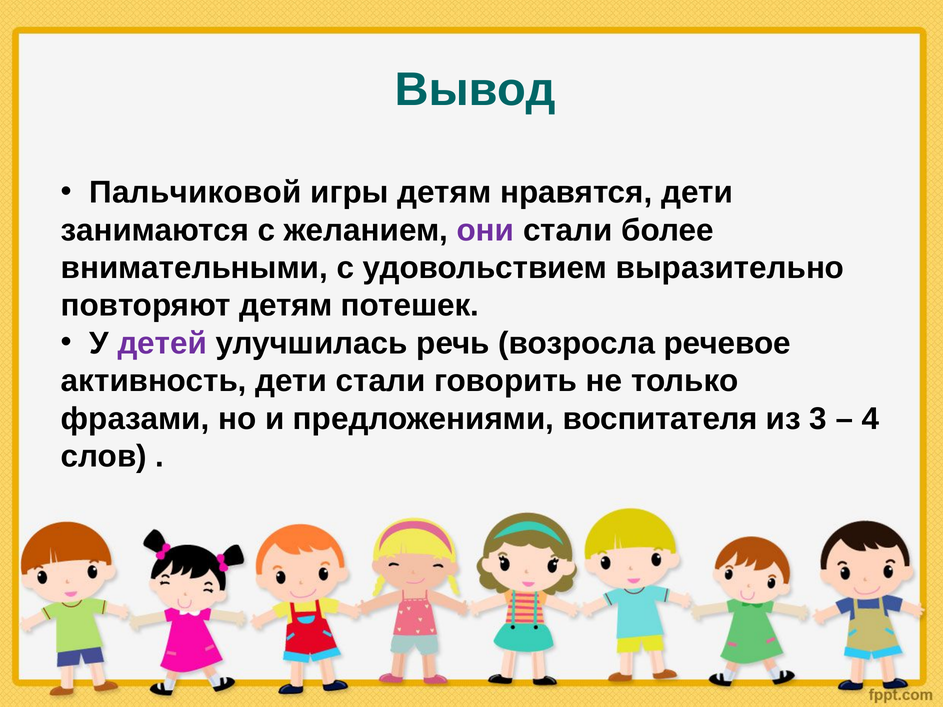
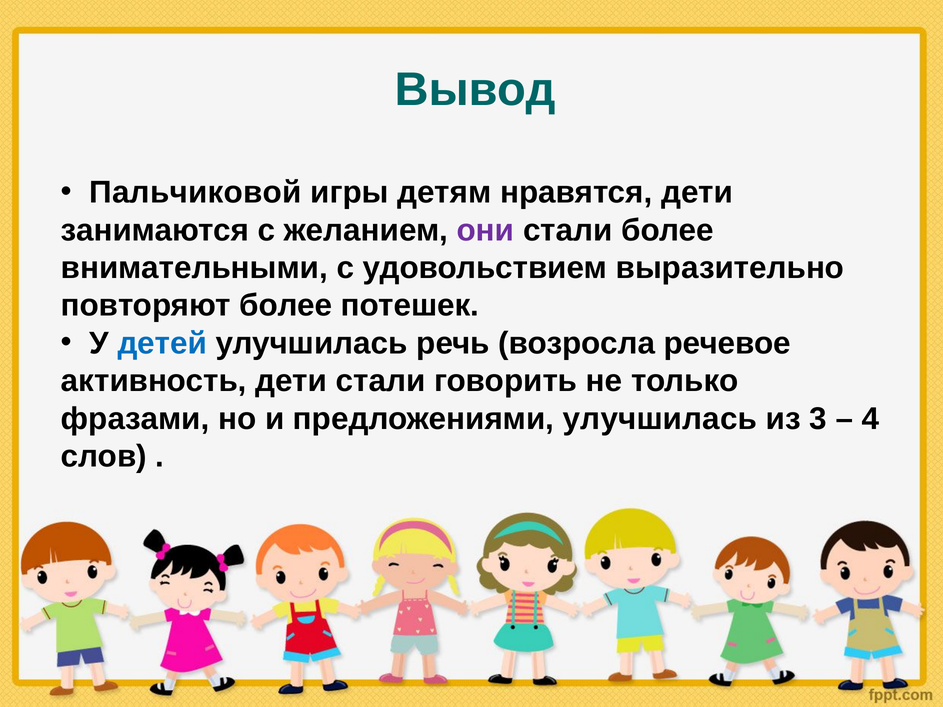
повторяют детям: детям -> более (286, 306)
детей colour: purple -> blue (162, 343)
предложениями воспитателя: воспитателя -> улучшилась (660, 419)
